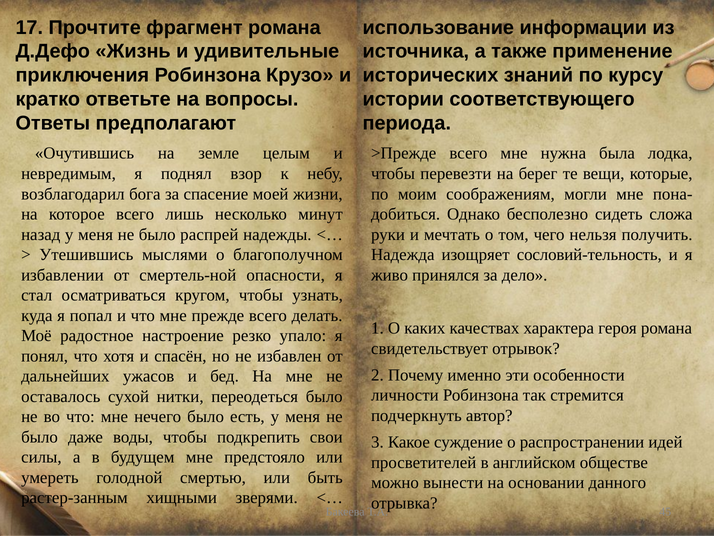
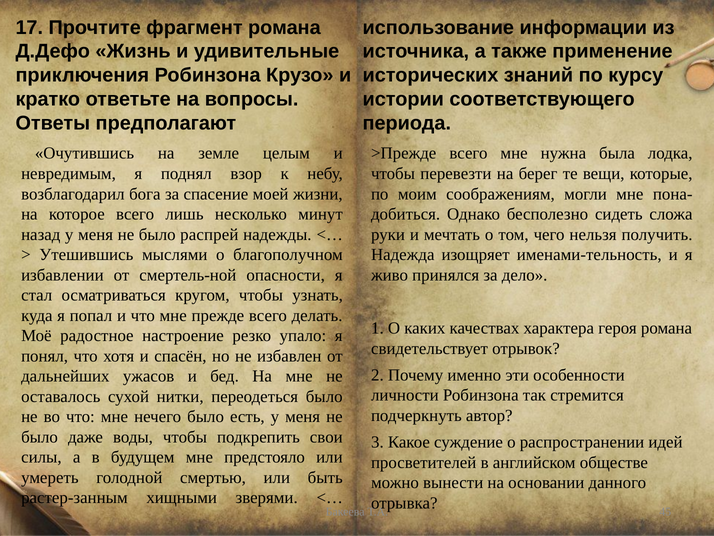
сословий-тельность: сословий-тельность -> именами-тельность (589, 254)
